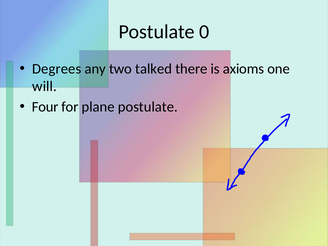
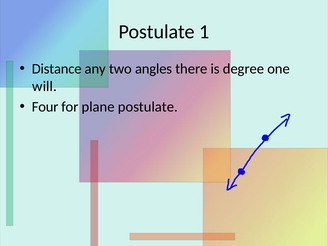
0: 0 -> 1 (204, 32)
Degrees: Degrees -> Distance (57, 69)
talked: talked -> angles (154, 69)
axioms: axioms -> degree (243, 69)
